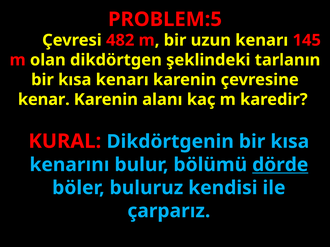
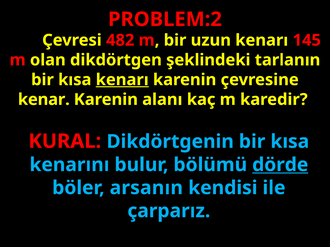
PROBLEM:5: PROBLEM:5 -> PROBLEM:2 (165, 19)
kenarı underline: none -> present (122, 80)
buluruz: buluruz -> arsanın (146, 188)
